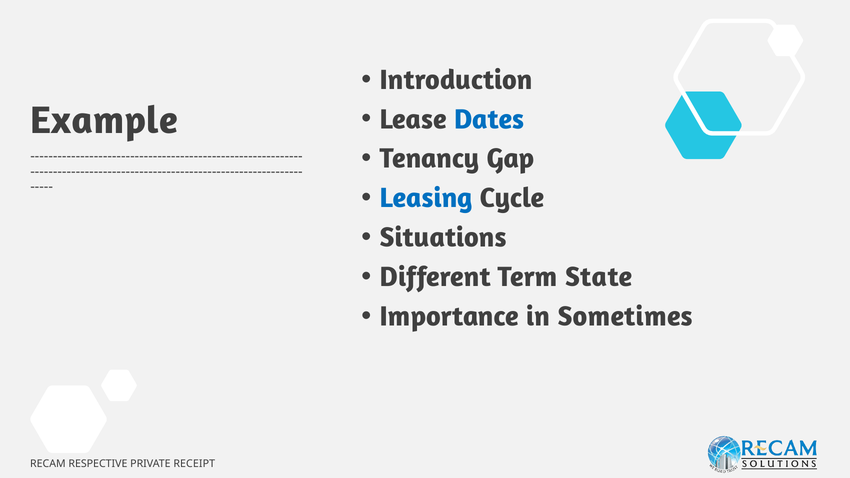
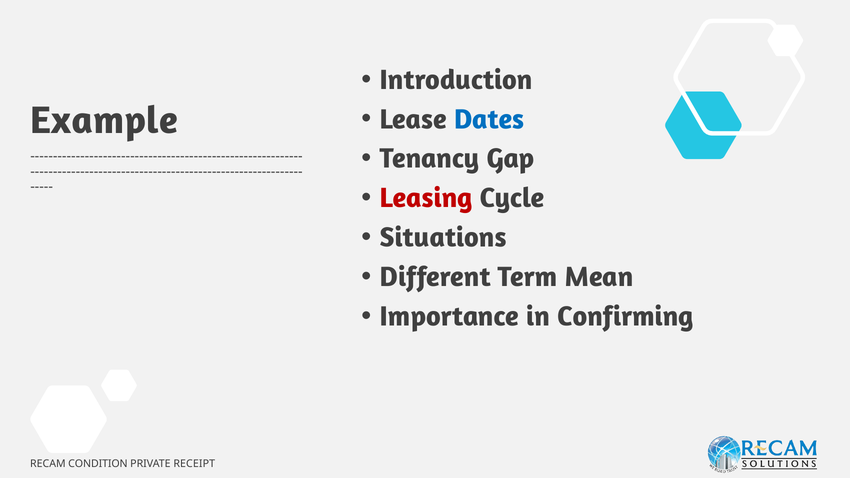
Leasing colour: blue -> red (426, 198)
State: State -> Mean (599, 277)
Sometimes: Sometimes -> Confirming (625, 317)
RESPECTIVE: RESPECTIVE -> CONDITION (98, 464)
